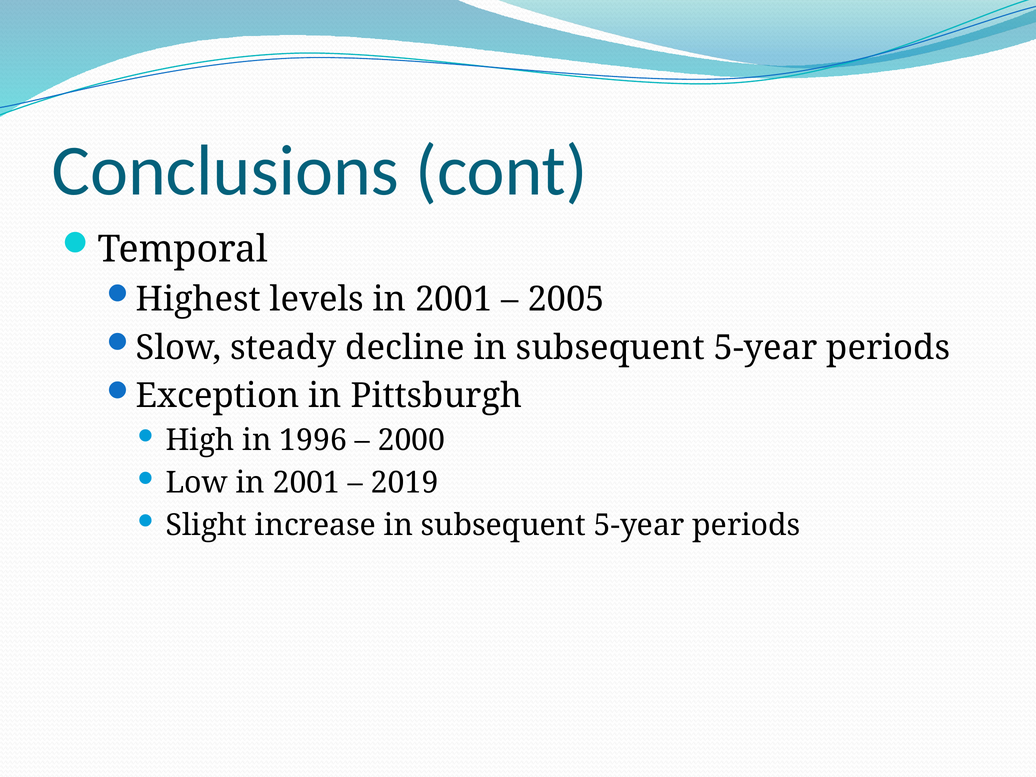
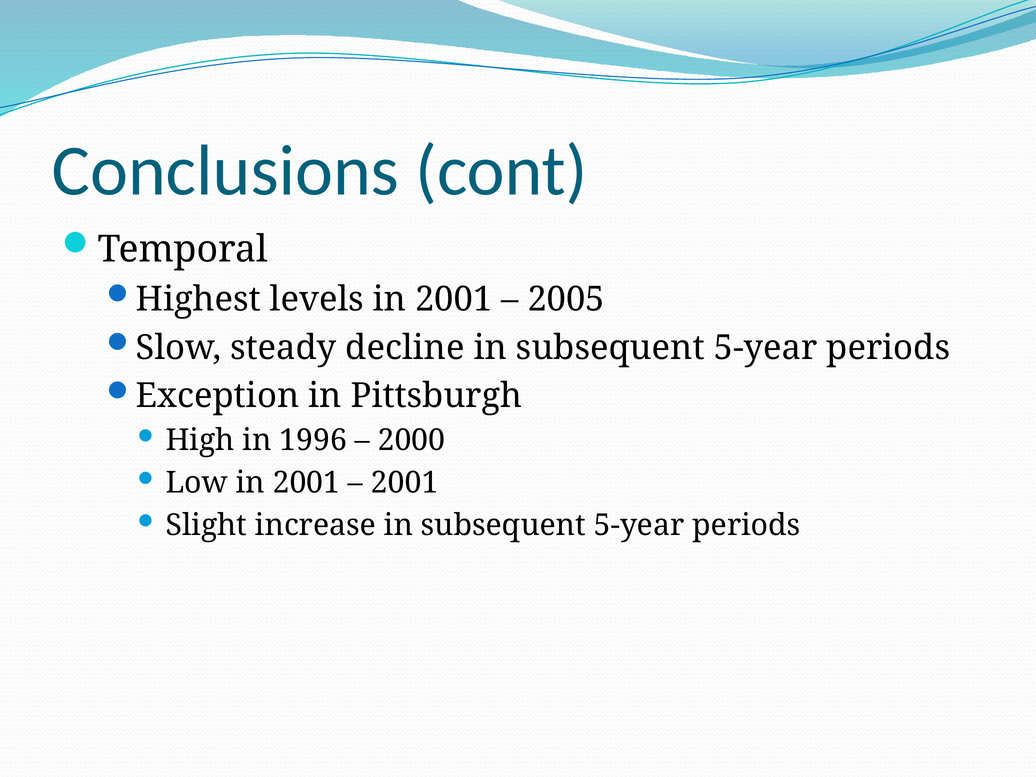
2019: 2019 -> 2001 (405, 483)
